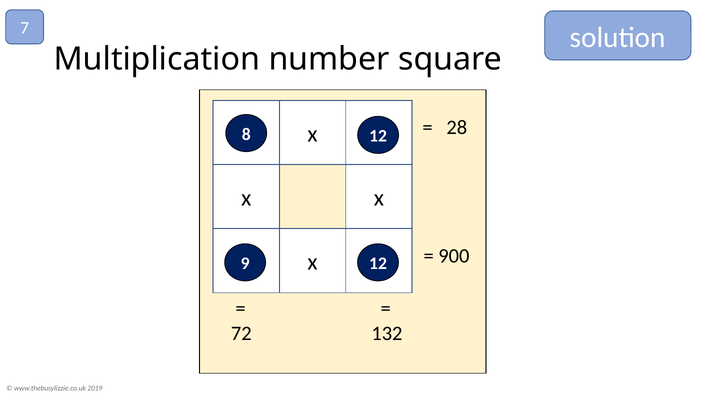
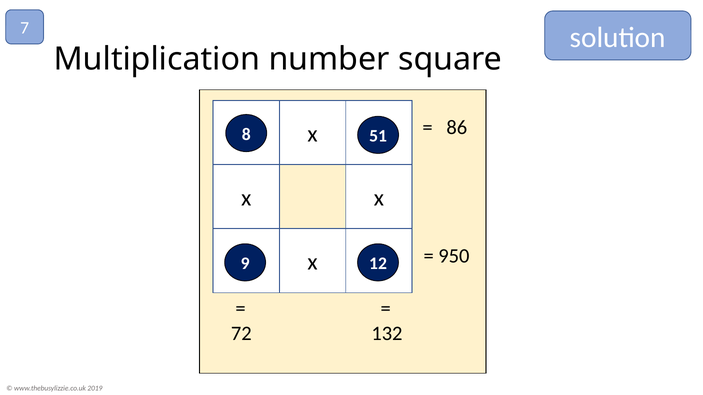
28: 28 -> 86 (457, 128)
8 12: 12 -> 51 (378, 136)
900: 900 -> 950 (454, 256)
